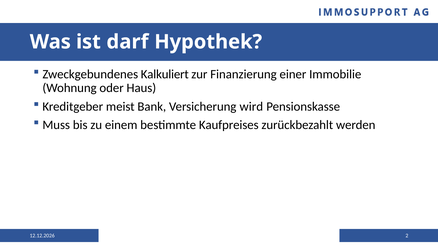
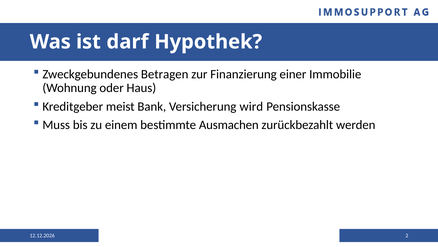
Kalkuliert: Kalkuliert -> Betragen (165, 74)
Kaufpreises: Kaufpreises -> Ausmachen (229, 125)
